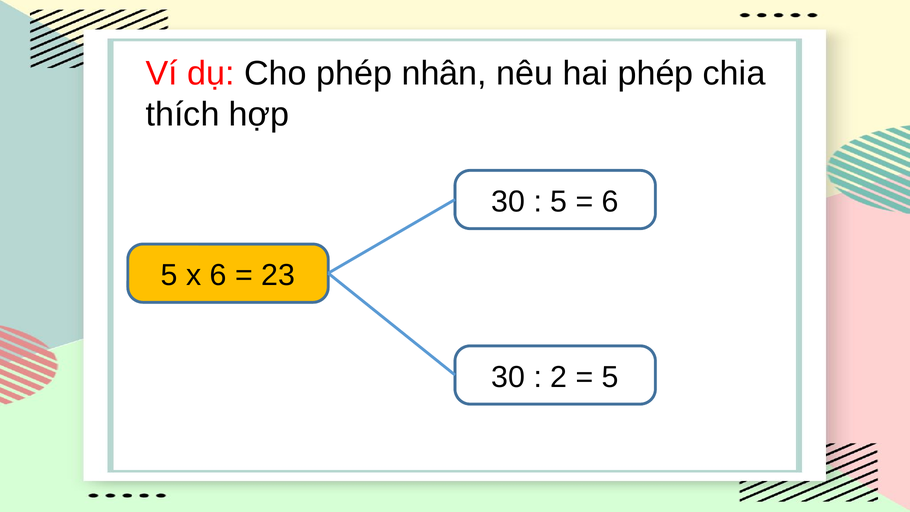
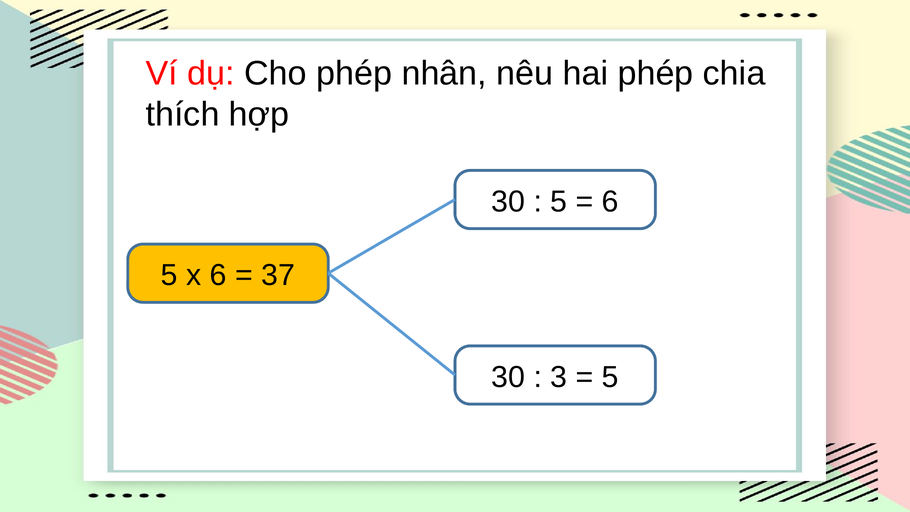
23: 23 -> 37 (278, 275)
2: 2 -> 3 (559, 377)
